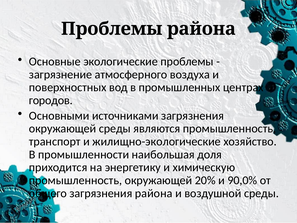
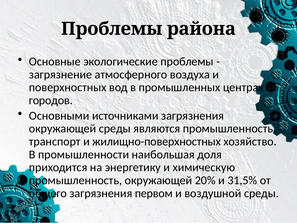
жилищно-экологические: жилищно-экологические -> жилищно-поверхностных (157, 141)
90,0%: 90,0% -> 31,5% (242, 180)
загрязнения района: района -> первом (154, 193)
